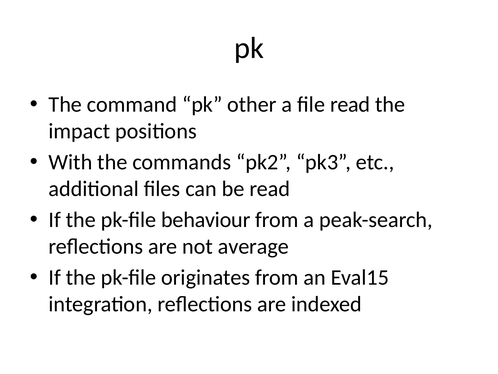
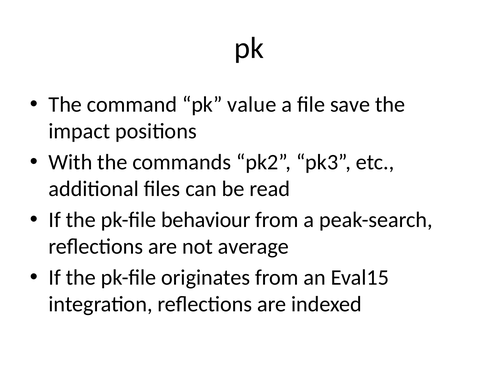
other: other -> value (252, 104)
file read: read -> save (350, 104)
